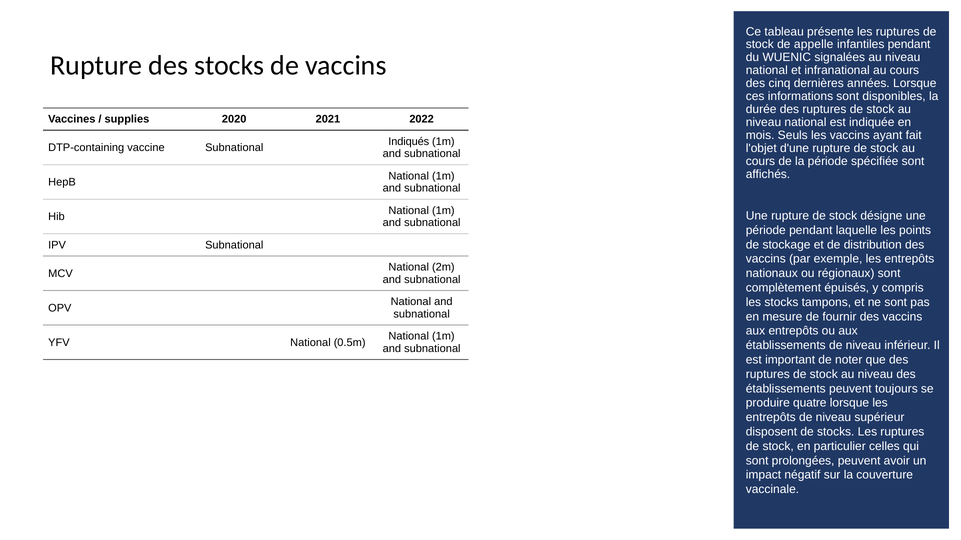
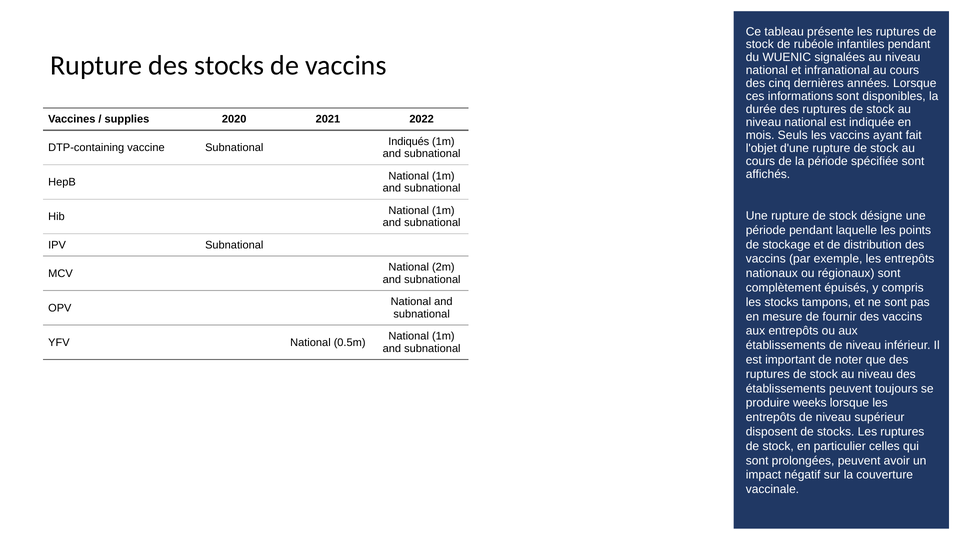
appelle: appelle -> rubéole (814, 45)
quatre: quatre -> weeks (810, 403)
